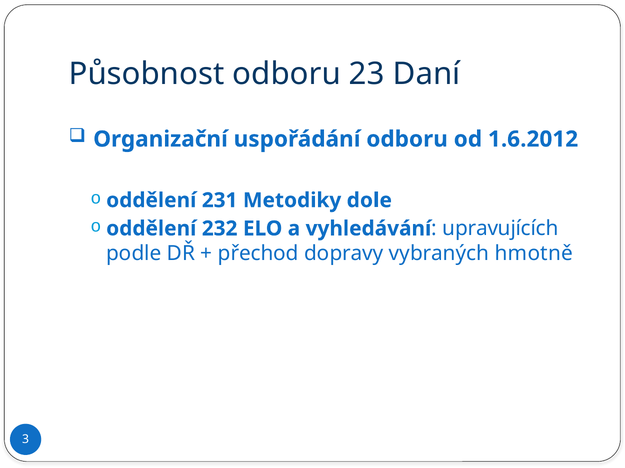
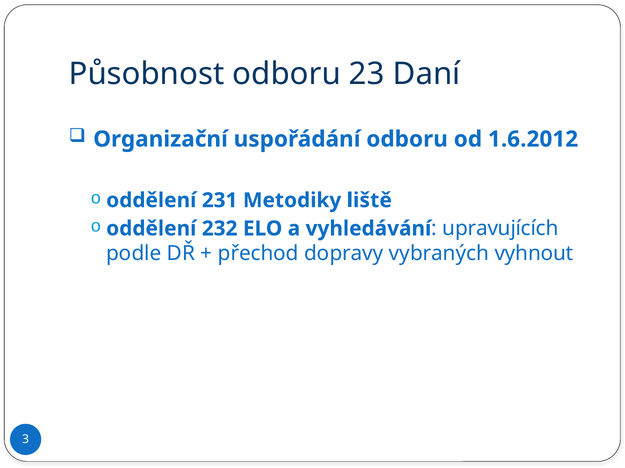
dole: dole -> liště (369, 201)
hmotně: hmotně -> vyhnout (534, 254)
